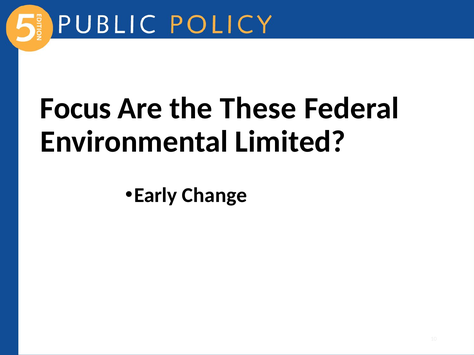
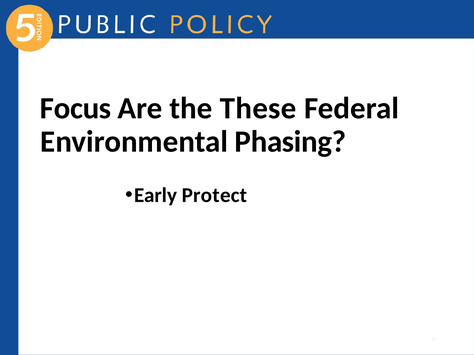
Limited: Limited -> Phasing (290, 142)
Change: Change -> Protect (215, 195)
